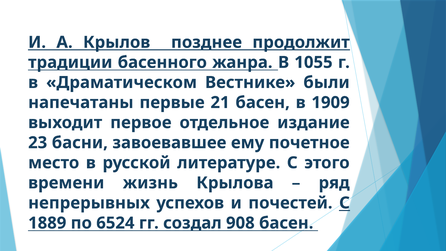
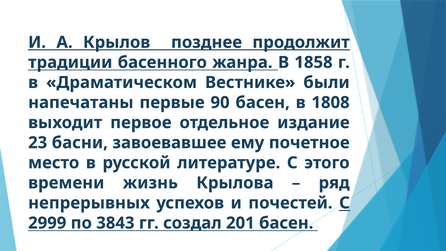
1055: 1055 -> 1858 (313, 62)
21: 21 -> 90 (220, 102)
1909: 1909 -> 1808 (331, 102)
1889: 1889 -> 2999 (47, 223)
6524: 6524 -> 3843 (115, 223)
908: 908 -> 201 (240, 223)
